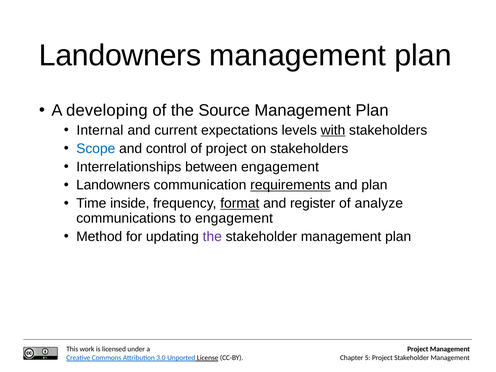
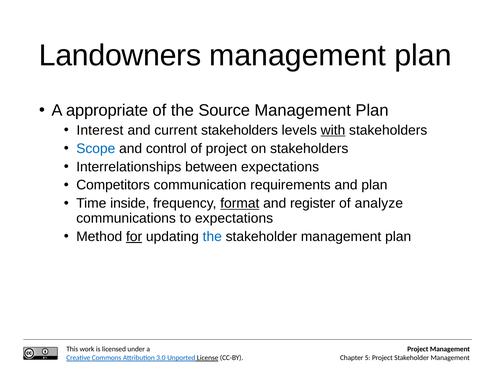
developing: developing -> appropriate (107, 110)
Internal: Internal -> Interest (100, 130)
current expectations: expectations -> stakeholders (240, 130)
between engagement: engagement -> expectations (280, 167)
Landowners: Landowners -> Competitors (113, 185)
requirements underline: present -> none (290, 185)
to engagement: engagement -> expectations (234, 218)
for underline: none -> present (134, 237)
the colour: purple -> blue (212, 237)
